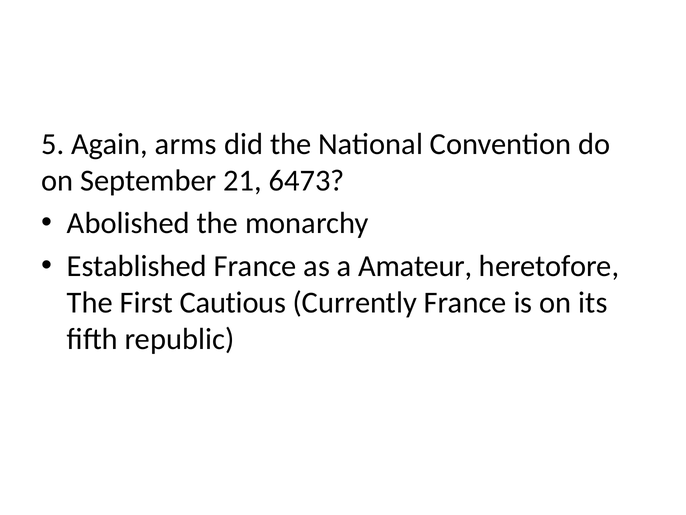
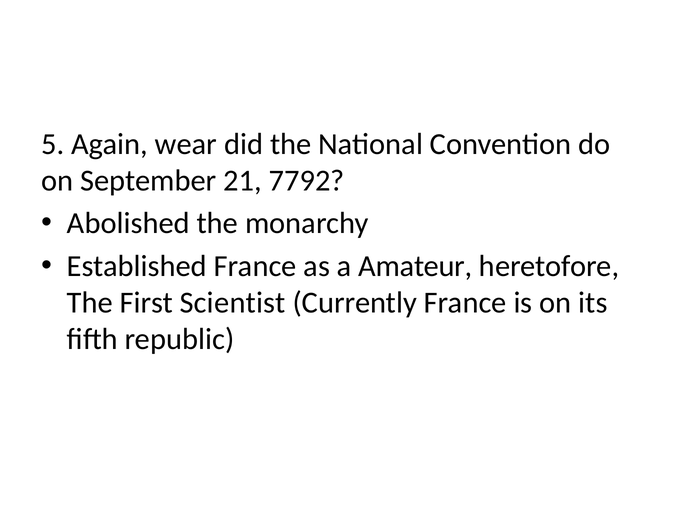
arms: arms -> wear (186, 144)
6473: 6473 -> 7792 (307, 181)
Cautious: Cautious -> Scientist (233, 303)
